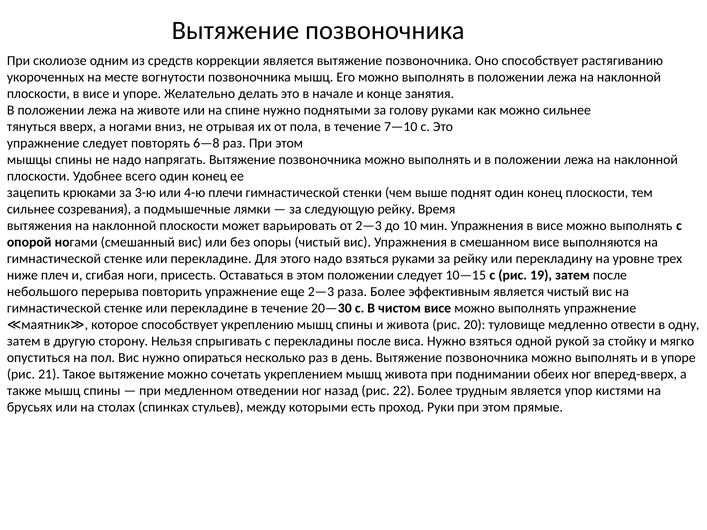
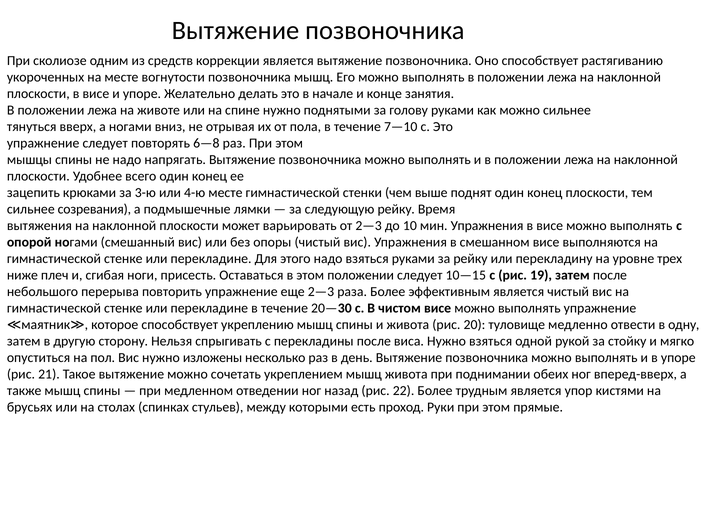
4-ю плечи: плечи -> месте (225, 193)
опираться: опираться -> изложены (213, 358)
